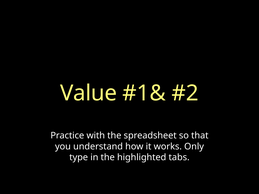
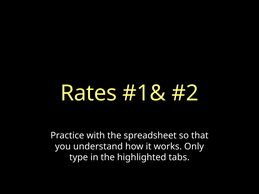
Value: Value -> Rates (89, 93)
